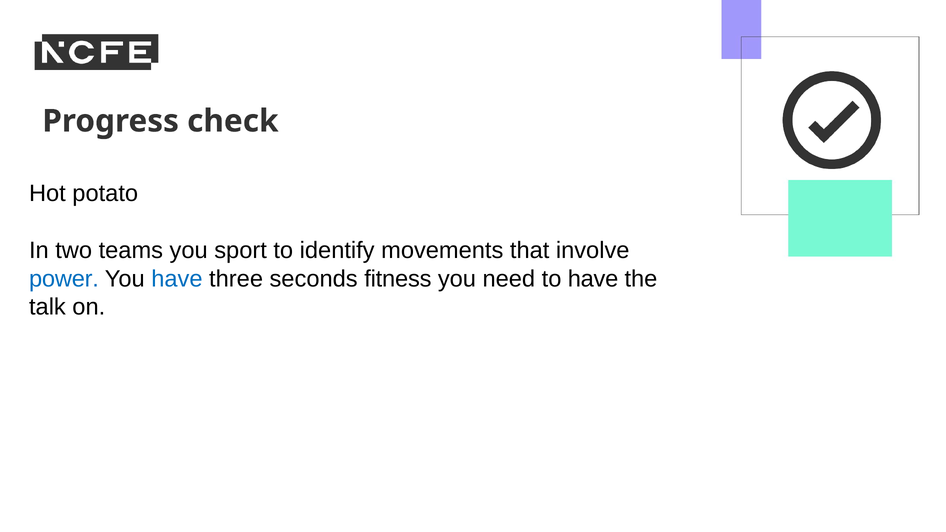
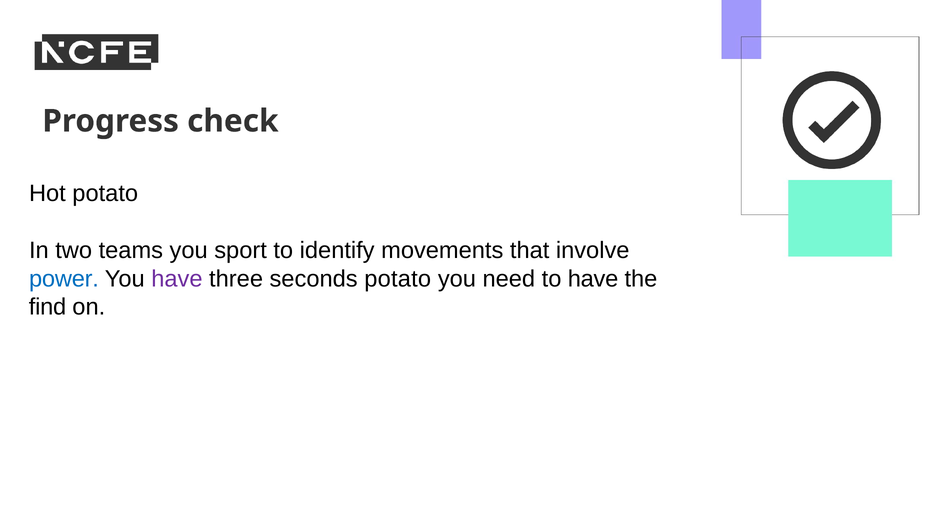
have colour: blue -> purple (177, 279)
seconds fitness: fitness -> potato (398, 279)
talk: talk -> find (48, 307)
